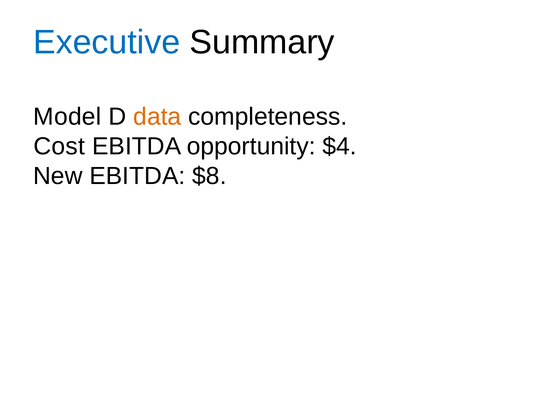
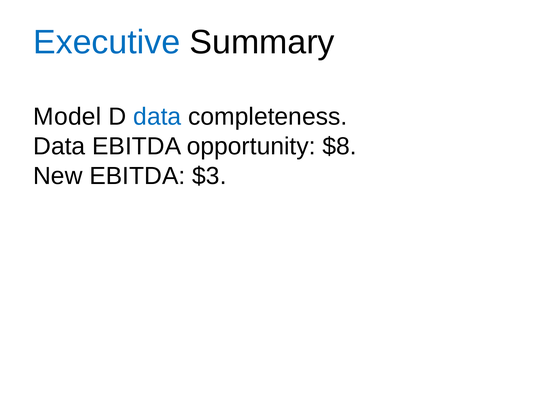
data colour: orange -> blue (157, 116)
Cost: Cost -> Data (59, 146)
$4: $4 -> $8 (340, 146)
$8: $8 -> $3 (209, 176)
